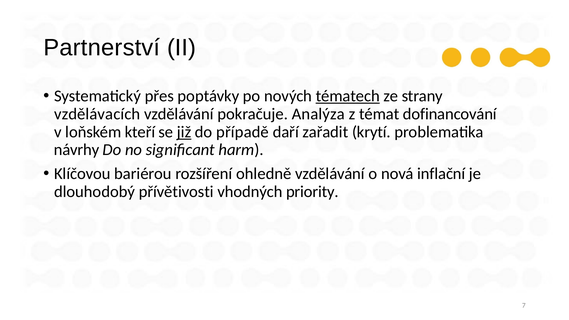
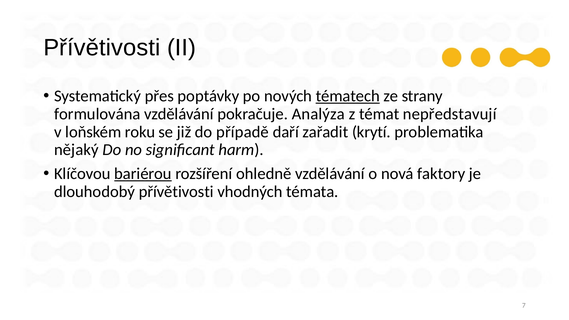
Partnerství: Partnerství -> Přívětivosti (102, 48)
vzdělávacích: vzdělávacích -> formulována (97, 114)
dofinancování: dofinancování -> nepředstavují (450, 114)
kteří: kteří -> roku (140, 132)
již underline: present -> none (184, 132)
návrhy: návrhy -> nějaký (76, 150)
bariérou underline: none -> present (143, 174)
inflační: inflační -> faktory (441, 174)
priority: priority -> témata (312, 192)
